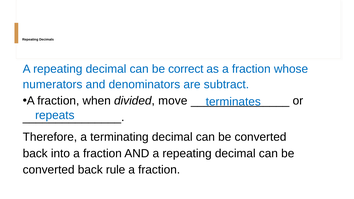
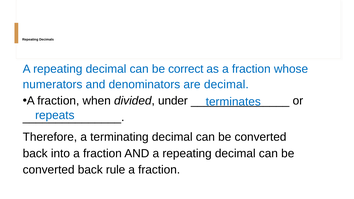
are subtract: subtract -> decimal (226, 85)
move: move -> under (173, 101)
